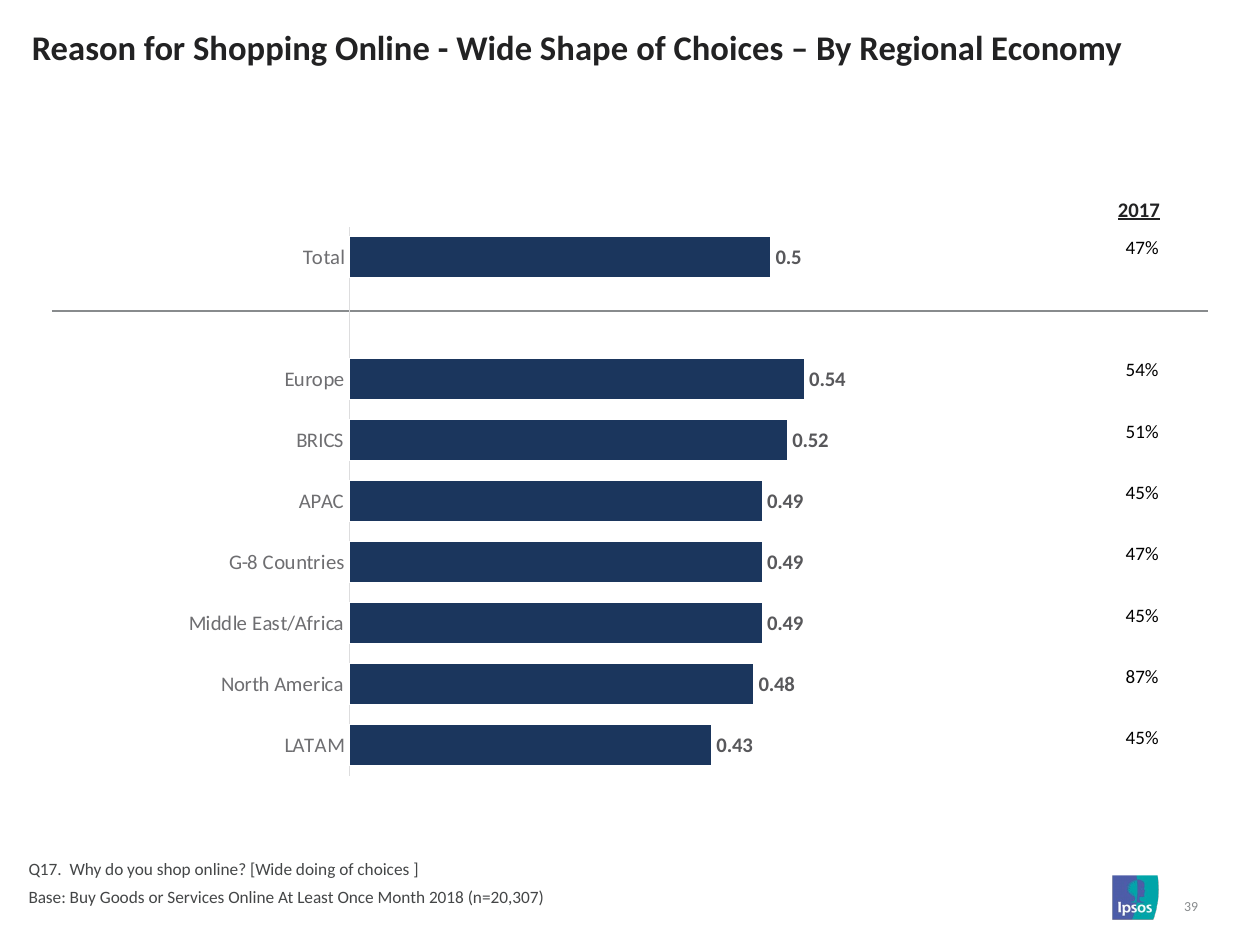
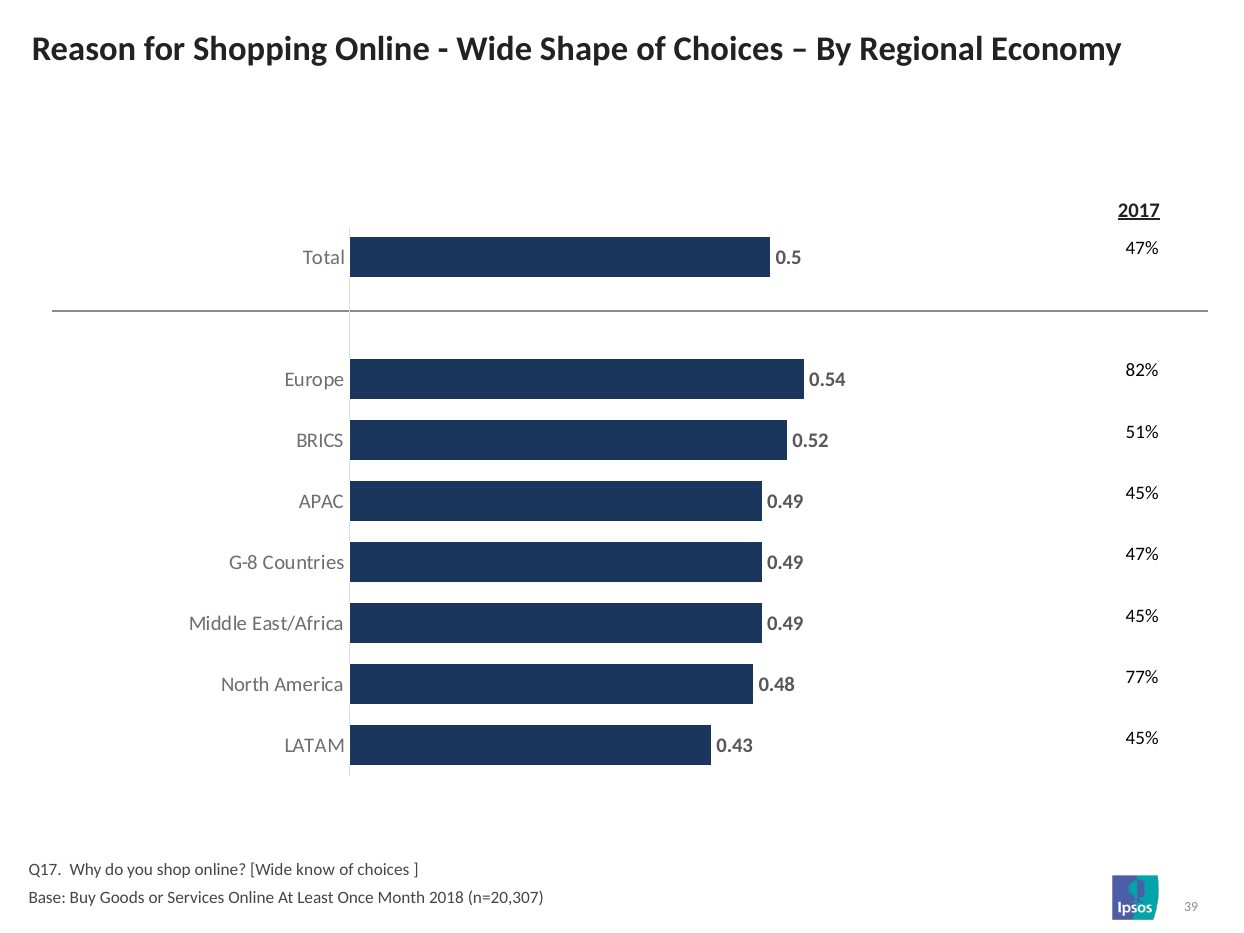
54%: 54% -> 82% (1142, 370)
87%: 87% -> 77% (1142, 677)
doing: doing -> know (316, 870)
